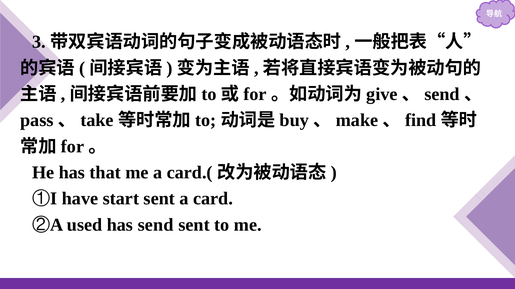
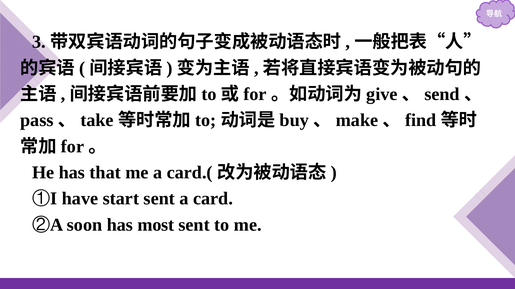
used: used -> soon (85, 225)
has send: send -> most (156, 225)
